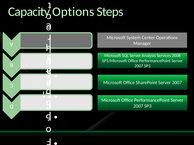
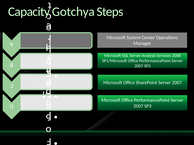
Options: Options -> Gotchya (73, 12)
